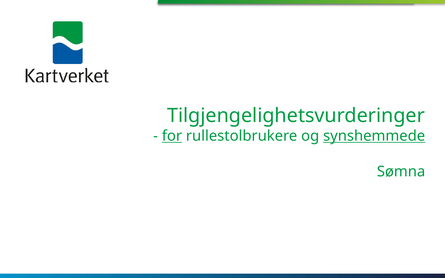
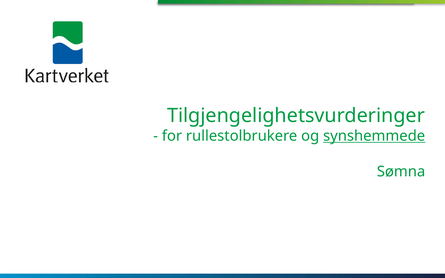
for underline: present -> none (172, 136)
